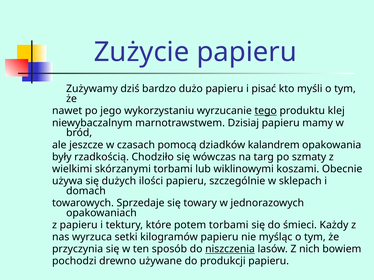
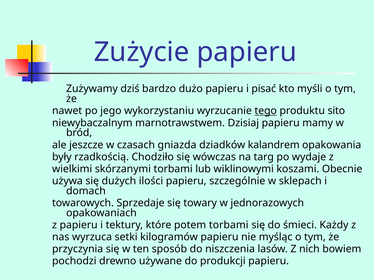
klej: klej -> sito (336, 111)
pomocą: pomocą -> gniazda (177, 145)
szmaty: szmaty -> wydaje (309, 157)
niszczenia underline: present -> none (230, 249)
